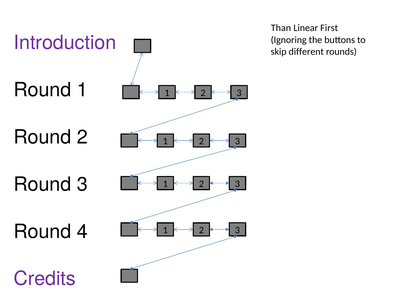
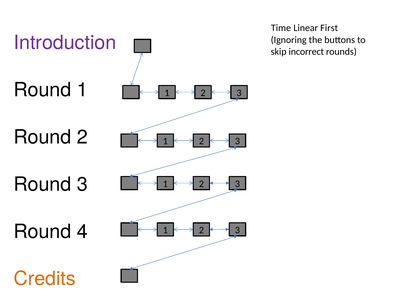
Than: Than -> Time (281, 28)
different: different -> incorrect (306, 52)
Credits colour: purple -> orange (45, 279)
